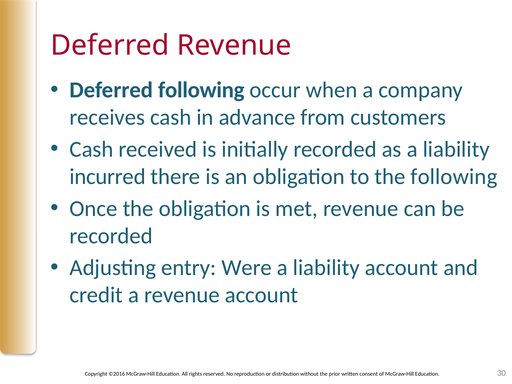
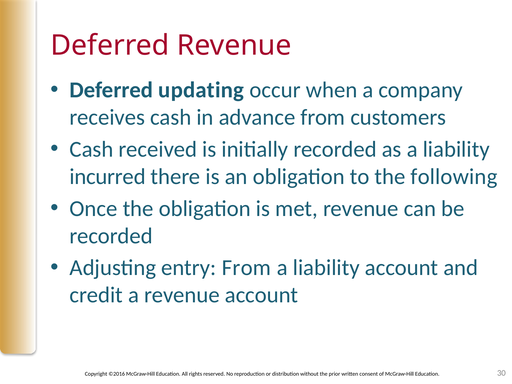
Deferred following: following -> updating (201, 90)
entry Were: Were -> From (246, 268)
